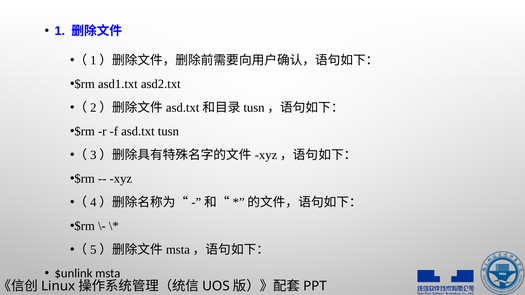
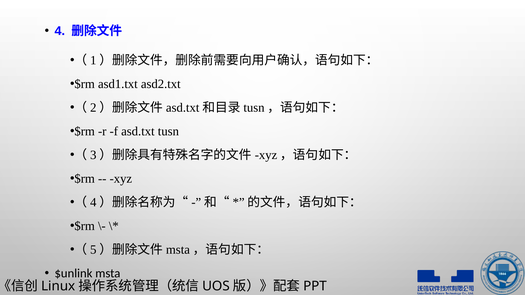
1: 1 -> 4 (60, 31)
